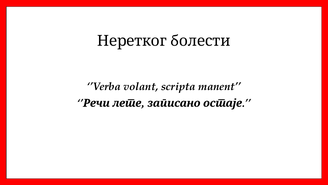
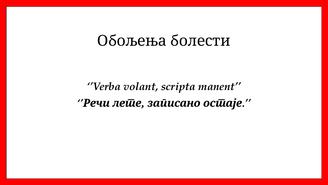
Неретког: Неретког -> Обољења (132, 41)
